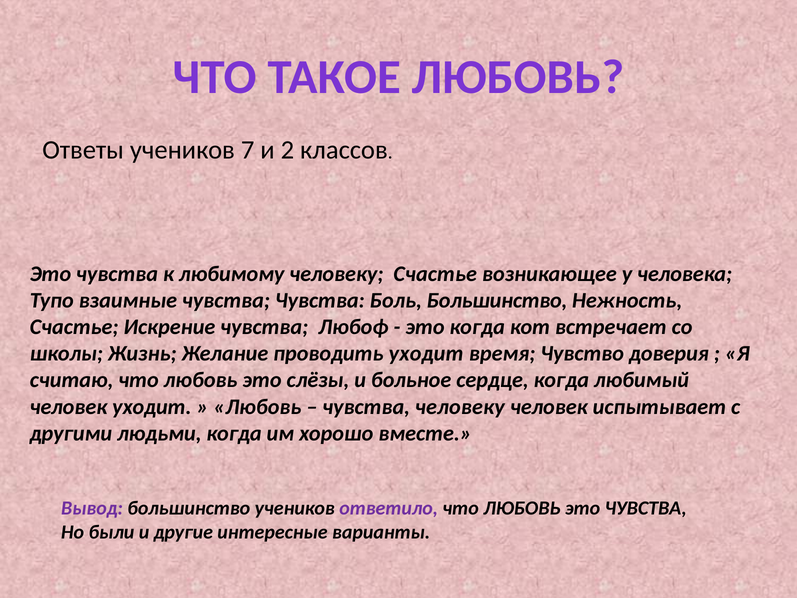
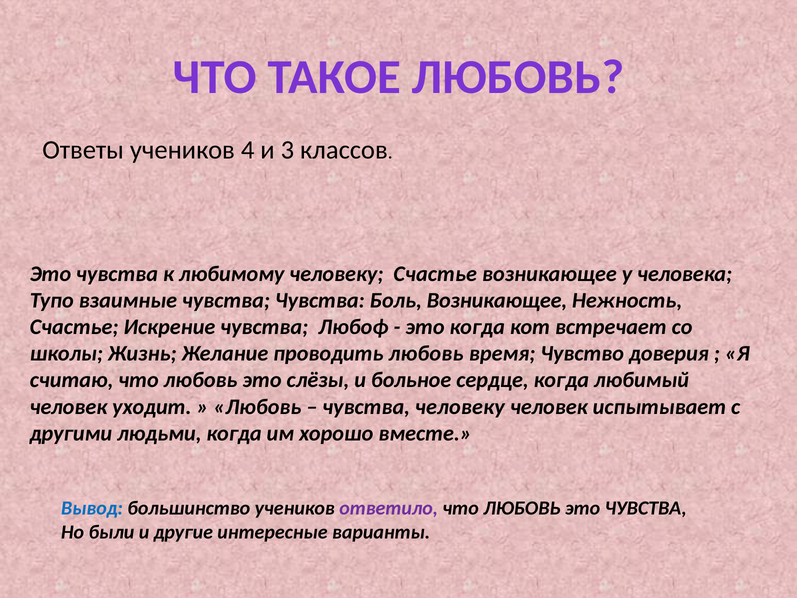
7: 7 -> 4 (248, 150)
2: 2 -> 3 (287, 150)
Боль Большинство: Большинство -> Возникающее (497, 300)
проводить уходит: уходит -> любовь (426, 353)
Вывод colour: purple -> blue (92, 508)
